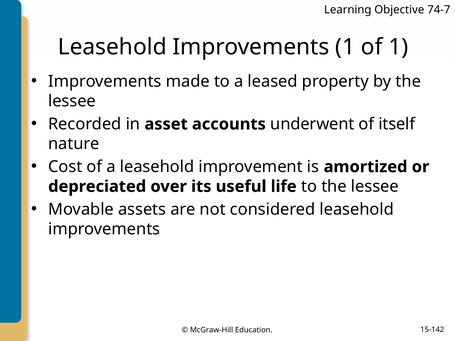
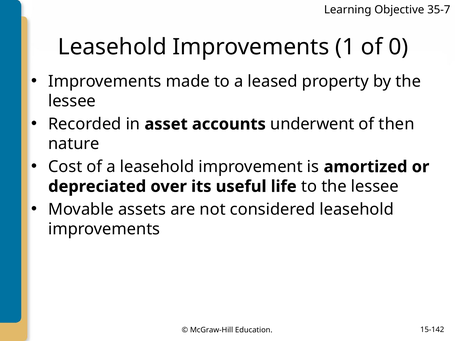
74-7: 74-7 -> 35-7 (439, 10)
of 1: 1 -> 0 (398, 47)
itself: itself -> then (397, 124)
